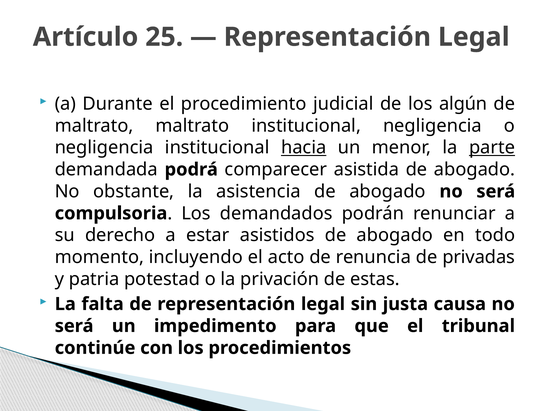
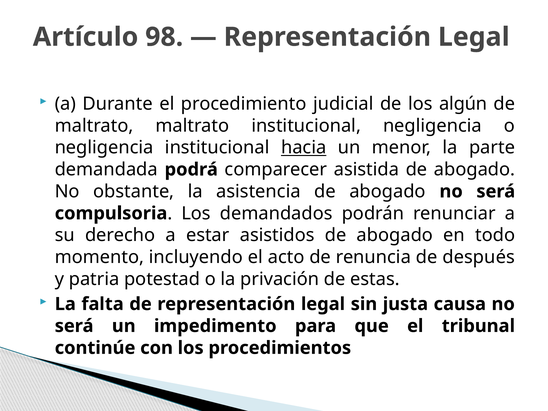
25: 25 -> 98 (164, 37)
parte underline: present -> none (492, 148)
privadas: privadas -> después (479, 257)
